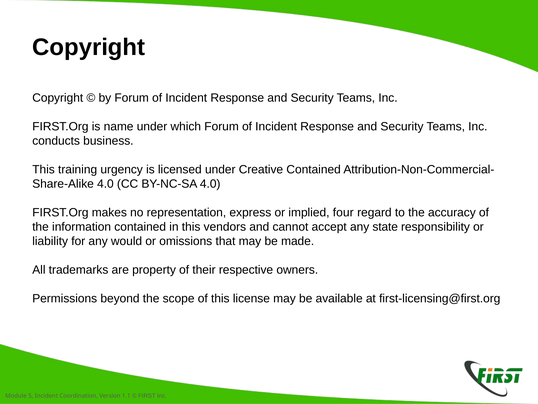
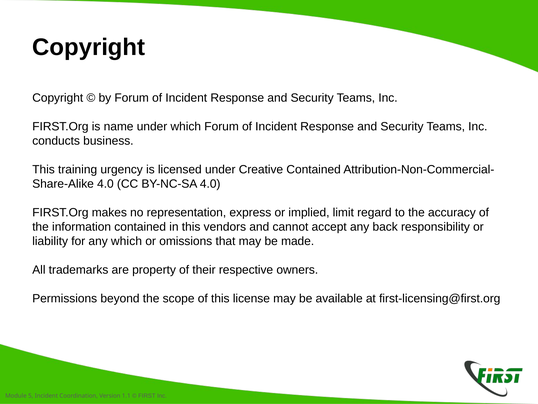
four: four -> limit (343, 212)
state: state -> back (385, 227)
any would: would -> which (126, 241)
